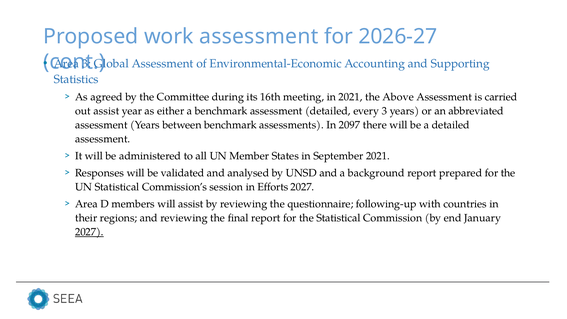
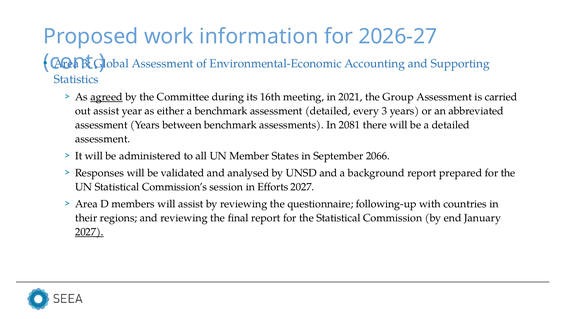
work assessment: assessment -> information (259, 36)
agreed underline: none -> present (107, 97)
Above: Above -> Group (398, 97)
2097: 2097 -> 2081 (349, 125)
September 2021: 2021 -> 2066 (378, 156)
